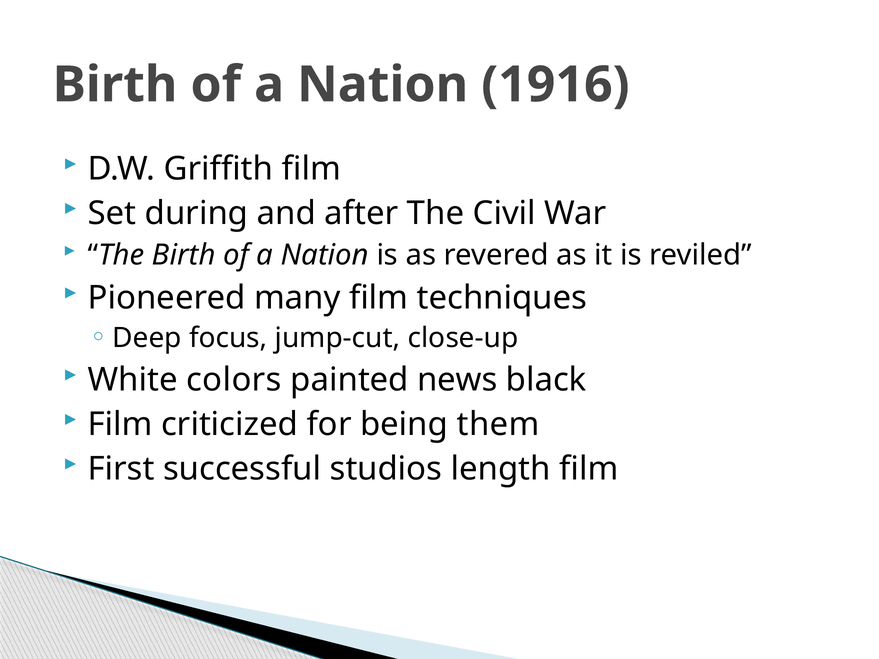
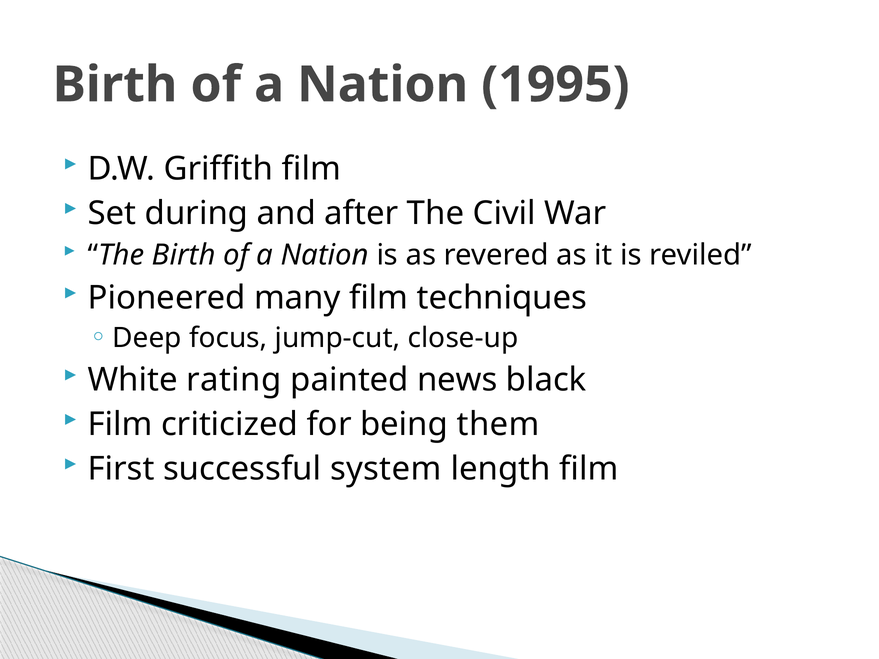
1916: 1916 -> 1995 (555, 85)
colors: colors -> rating (234, 380)
studios: studios -> system (386, 469)
